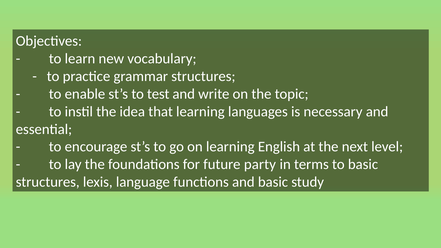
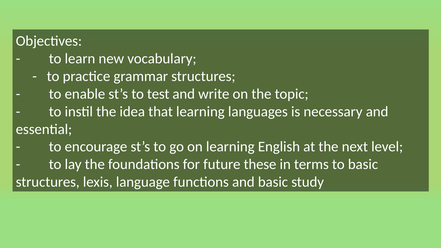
party: party -> these (260, 164)
